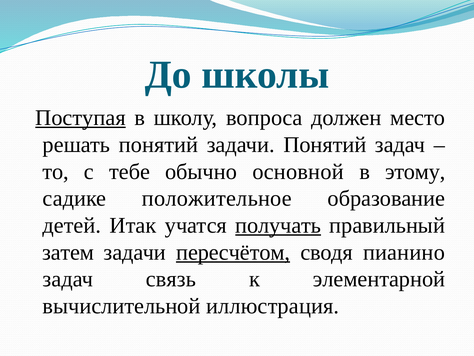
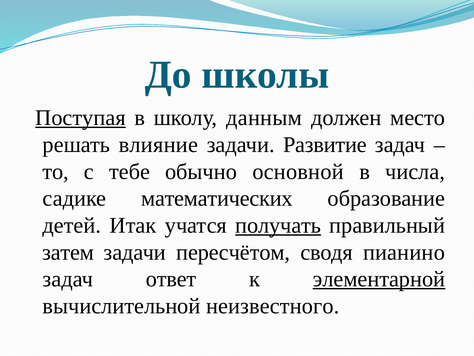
вопроса: вопроса -> данным (264, 118)
решать понятий: понятий -> влияние (158, 145)
задачи Понятий: Понятий -> Развитие (325, 145)
этому: этому -> числа (415, 171)
положительное: положительное -> математических (217, 198)
пересчётом underline: present -> none (233, 252)
связь: связь -> ответ (171, 279)
элементарной underline: none -> present (379, 279)
иллюстрация: иллюстрация -> неизвестного (273, 306)
